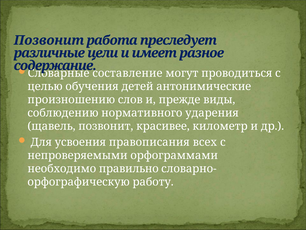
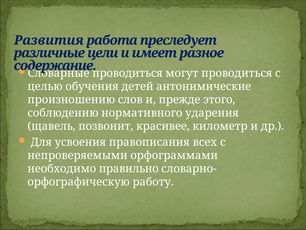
Позвонит: Позвонит -> Развития (49, 40)
составление: составление -> проводиться (128, 73)
виды: виды -> этого (219, 100)
